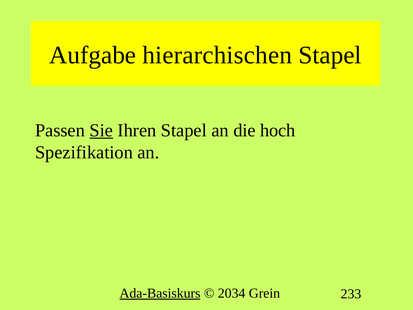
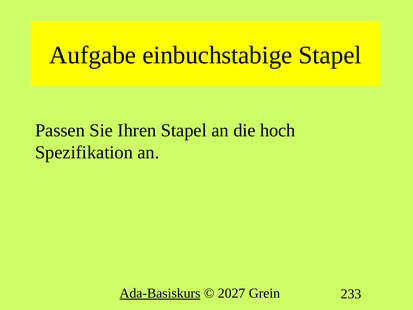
hierarchischen: hierarchischen -> einbuchstabige (217, 55)
Sie underline: present -> none (101, 130)
2034: 2034 -> 2027 (232, 293)
